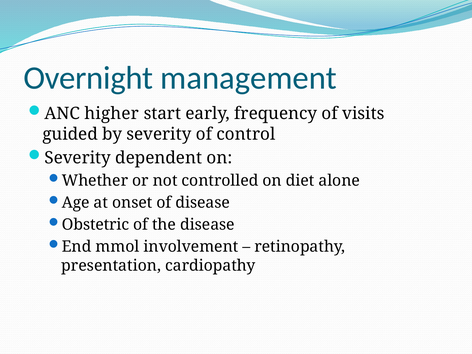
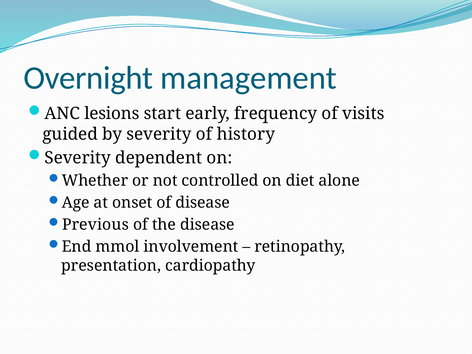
higher: higher -> lesions (112, 114)
control: control -> history (246, 134)
Obstetric: Obstetric -> Previous (95, 225)
